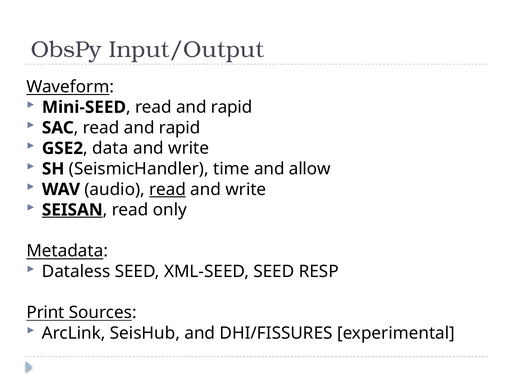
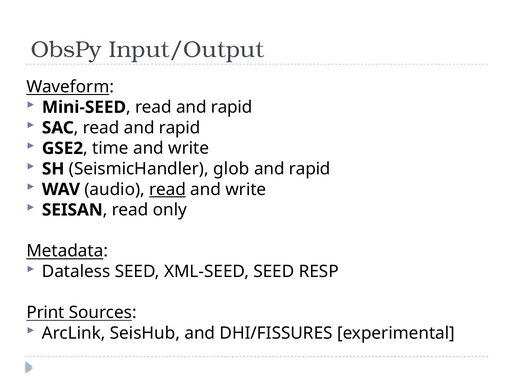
data: data -> time (110, 149)
time: time -> glob (231, 169)
allow: allow -> rapid (310, 169)
SEISAN underline: present -> none (72, 210)
